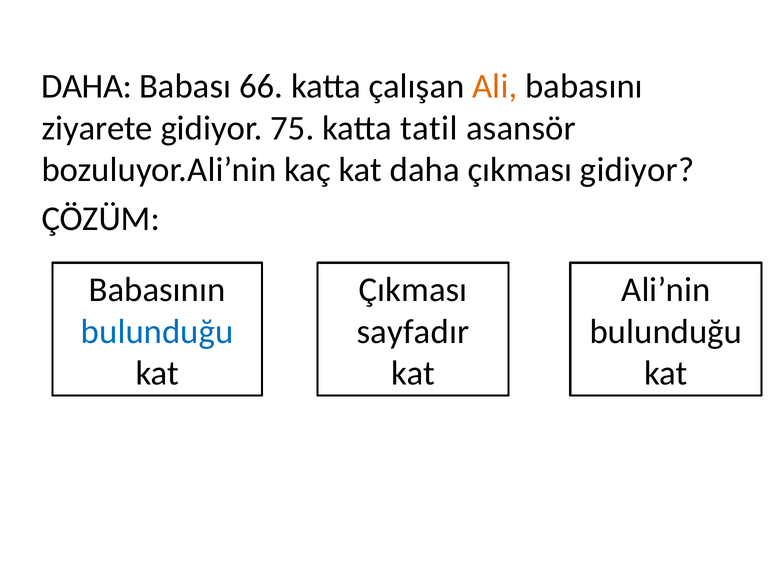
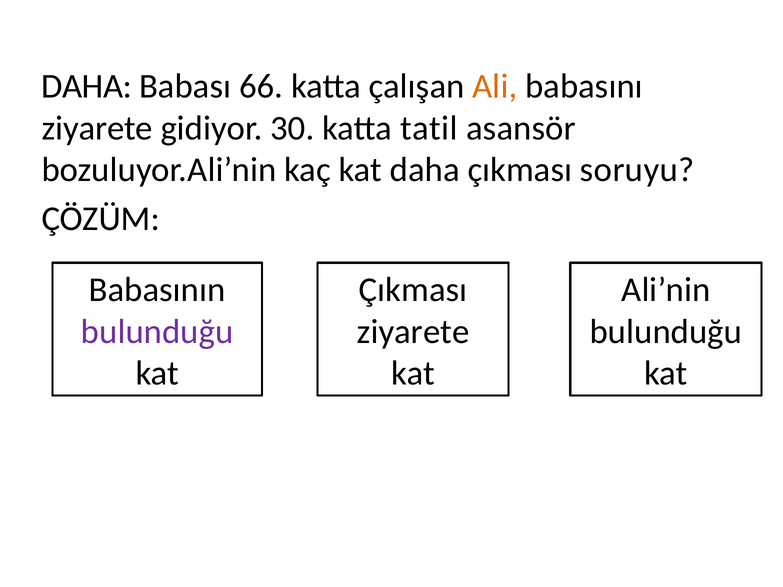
75: 75 -> 30 (292, 128)
çıkması gidiyor: gidiyor -> soruyu (637, 170)
bulunduğu colour: blue -> purple (157, 332)
sayfadır: sayfadır -> ziyarete (413, 332)
